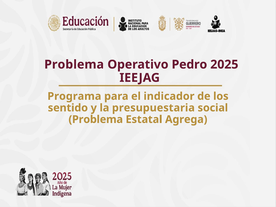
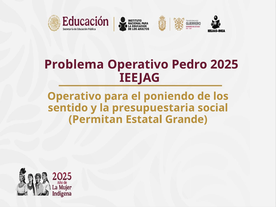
Programa: Programa -> Operativo (74, 96)
indicador: indicador -> poniendo (169, 96)
Problema: Problema -> Permitan (96, 119)
Agrega: Agrega -> Grande (186, 119)
